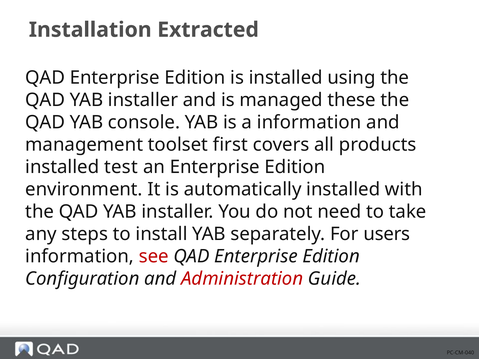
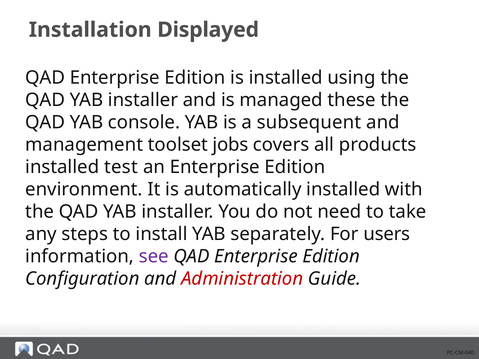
Extracted: Extracted -> Displayed (208, 30)
a information: information -> subsequent (309, 122)
first: first -> jobs (231, 145)
see colour: red -> purple (154, 257)
